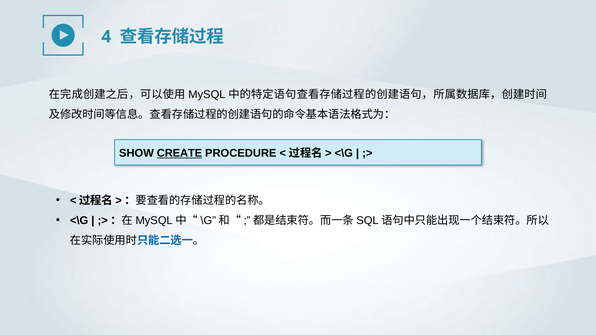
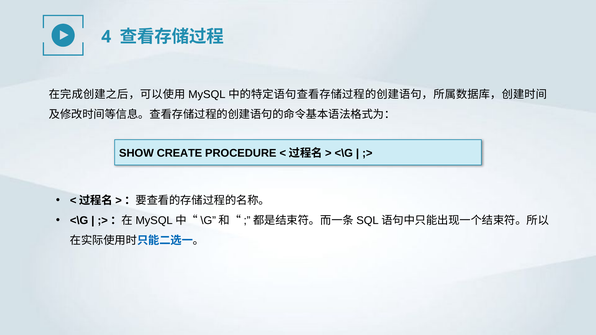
CREATE underline: present -> none (179, 153)
